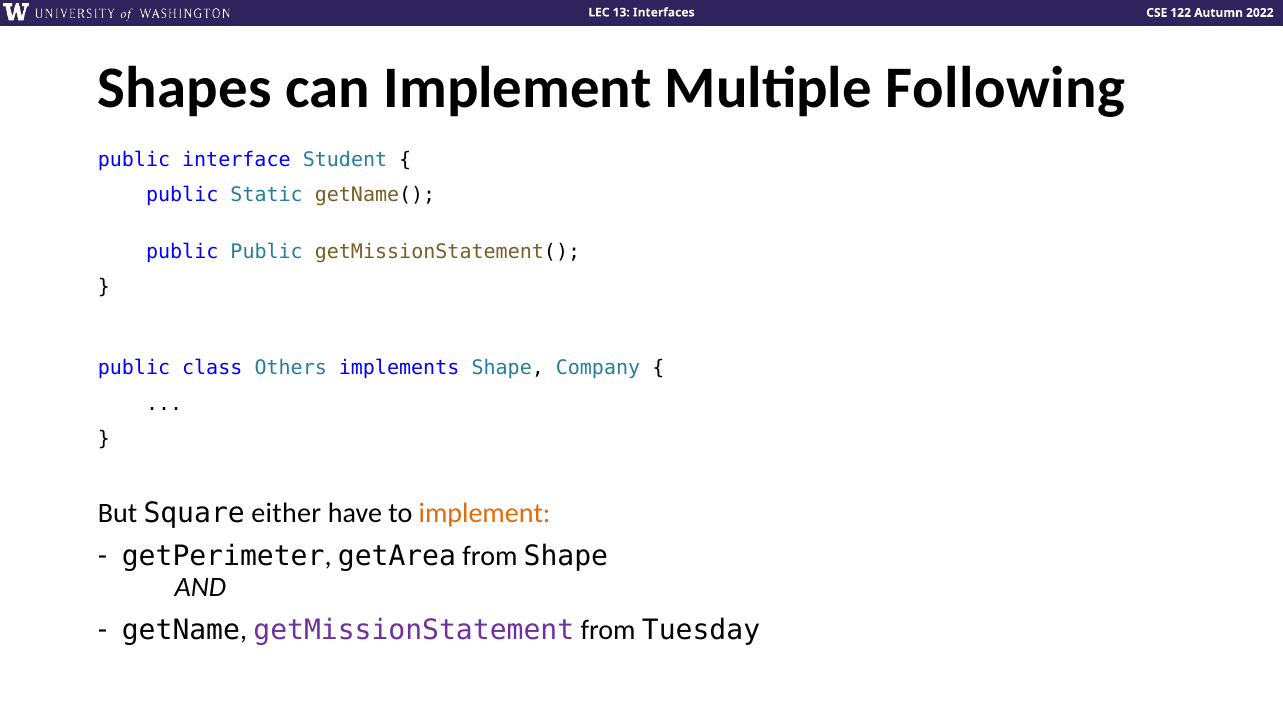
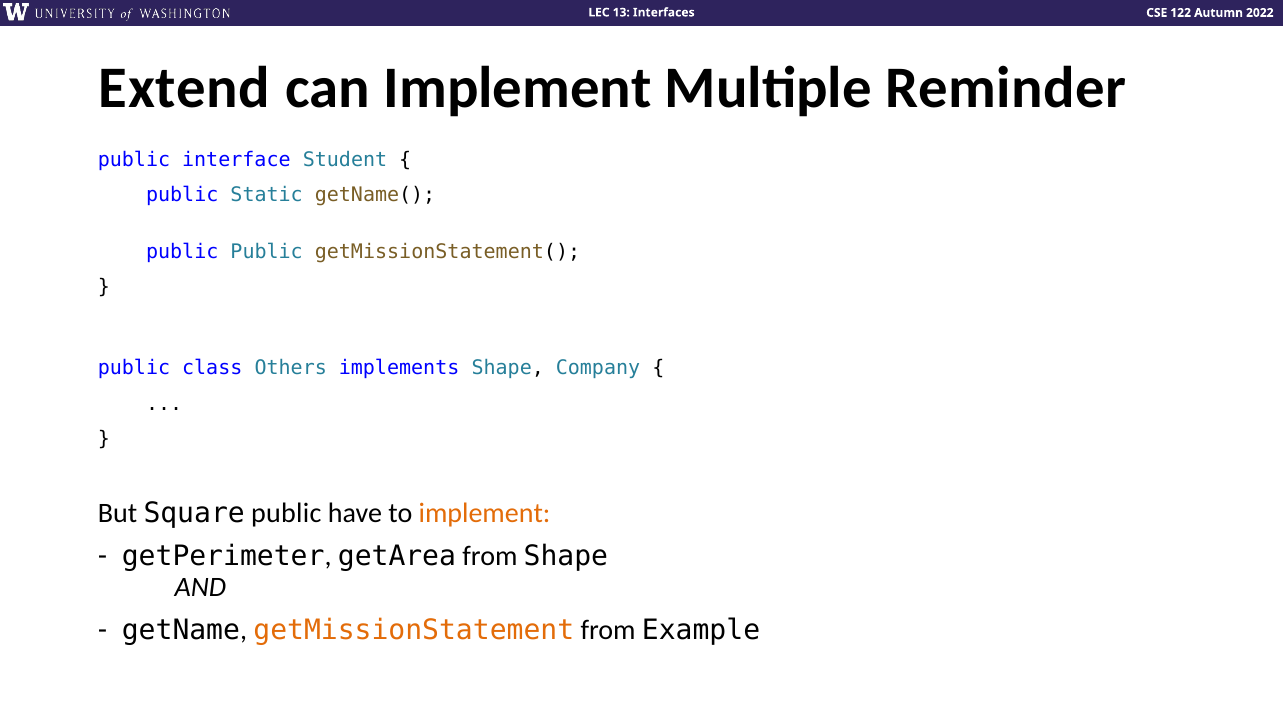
Shapes: Shapes -> Extend (185, 88)
Following: Following -> Reminder (1006, 88)
Square either: either -> public (286, 513)
getMissionStatement colour: purple -> orange (414, 630)
Tuesday: Tuesday -> Example (701, 630)
